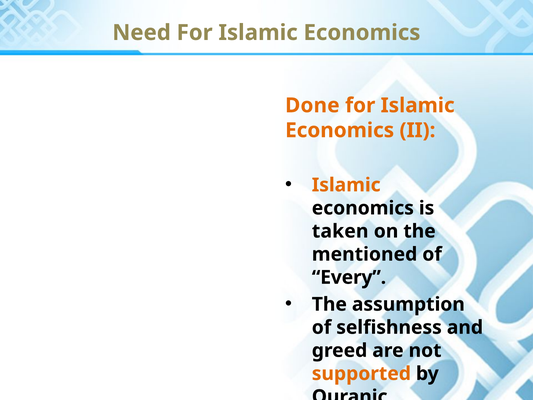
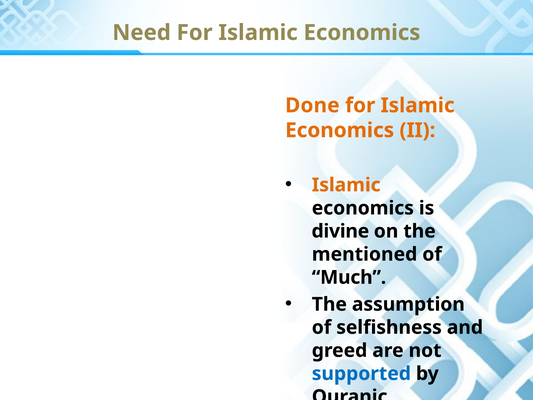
taken: taken -> divine (340, 231)
Every: Every -> Much (349, 277)
supported colour: orange -> blue (361, 373)
